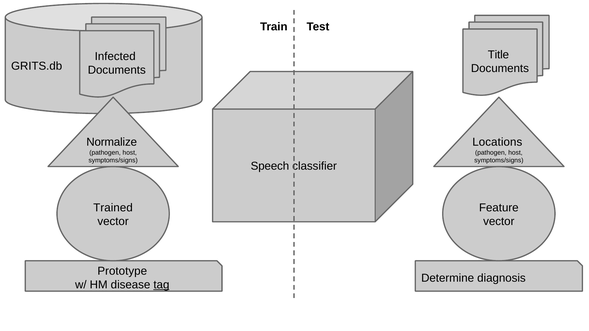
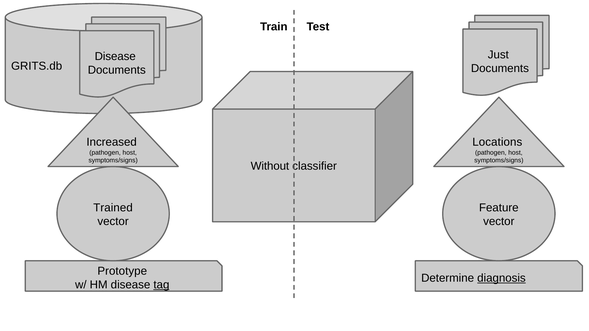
Title: Title -> Just (498, 55)
Infected: Infected -> Disease (115, 56)
Normalize: Normalize -> Increased (112, 142)
Speech: Speech -> Without (270, 166)
diagnosis underline: none -> present (501, 278)
